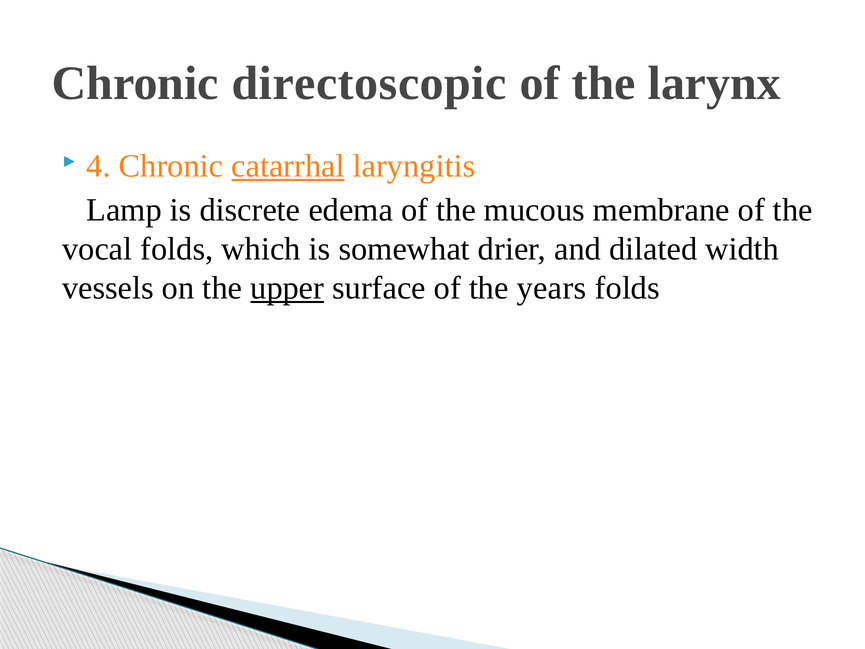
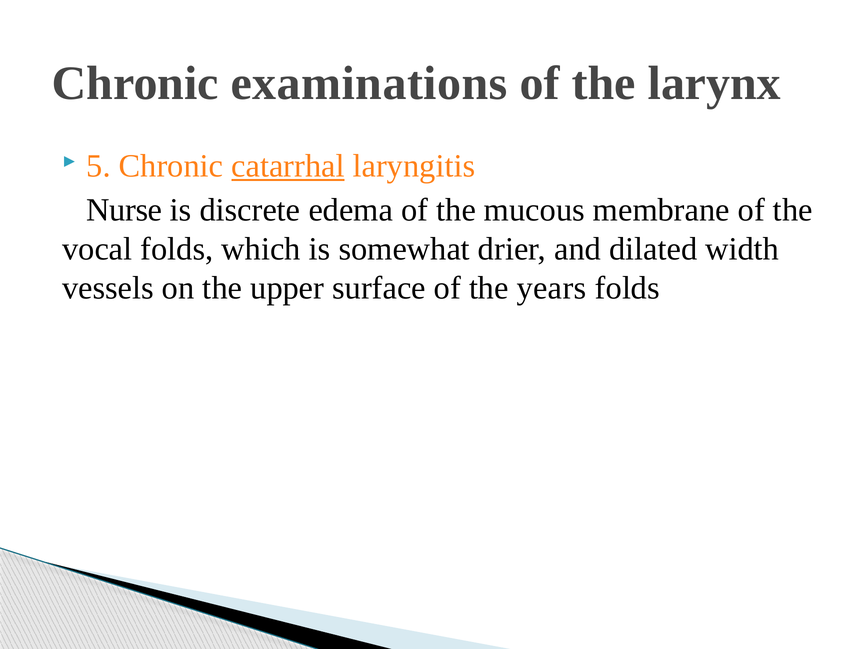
directoscopic: directoscopic -> examinations (369, 83)
4: 4 -> 5 (99, 166)
Lamp: Lamp -> Nurse (124, 210)
upper underline: present -> none (287, 288)
